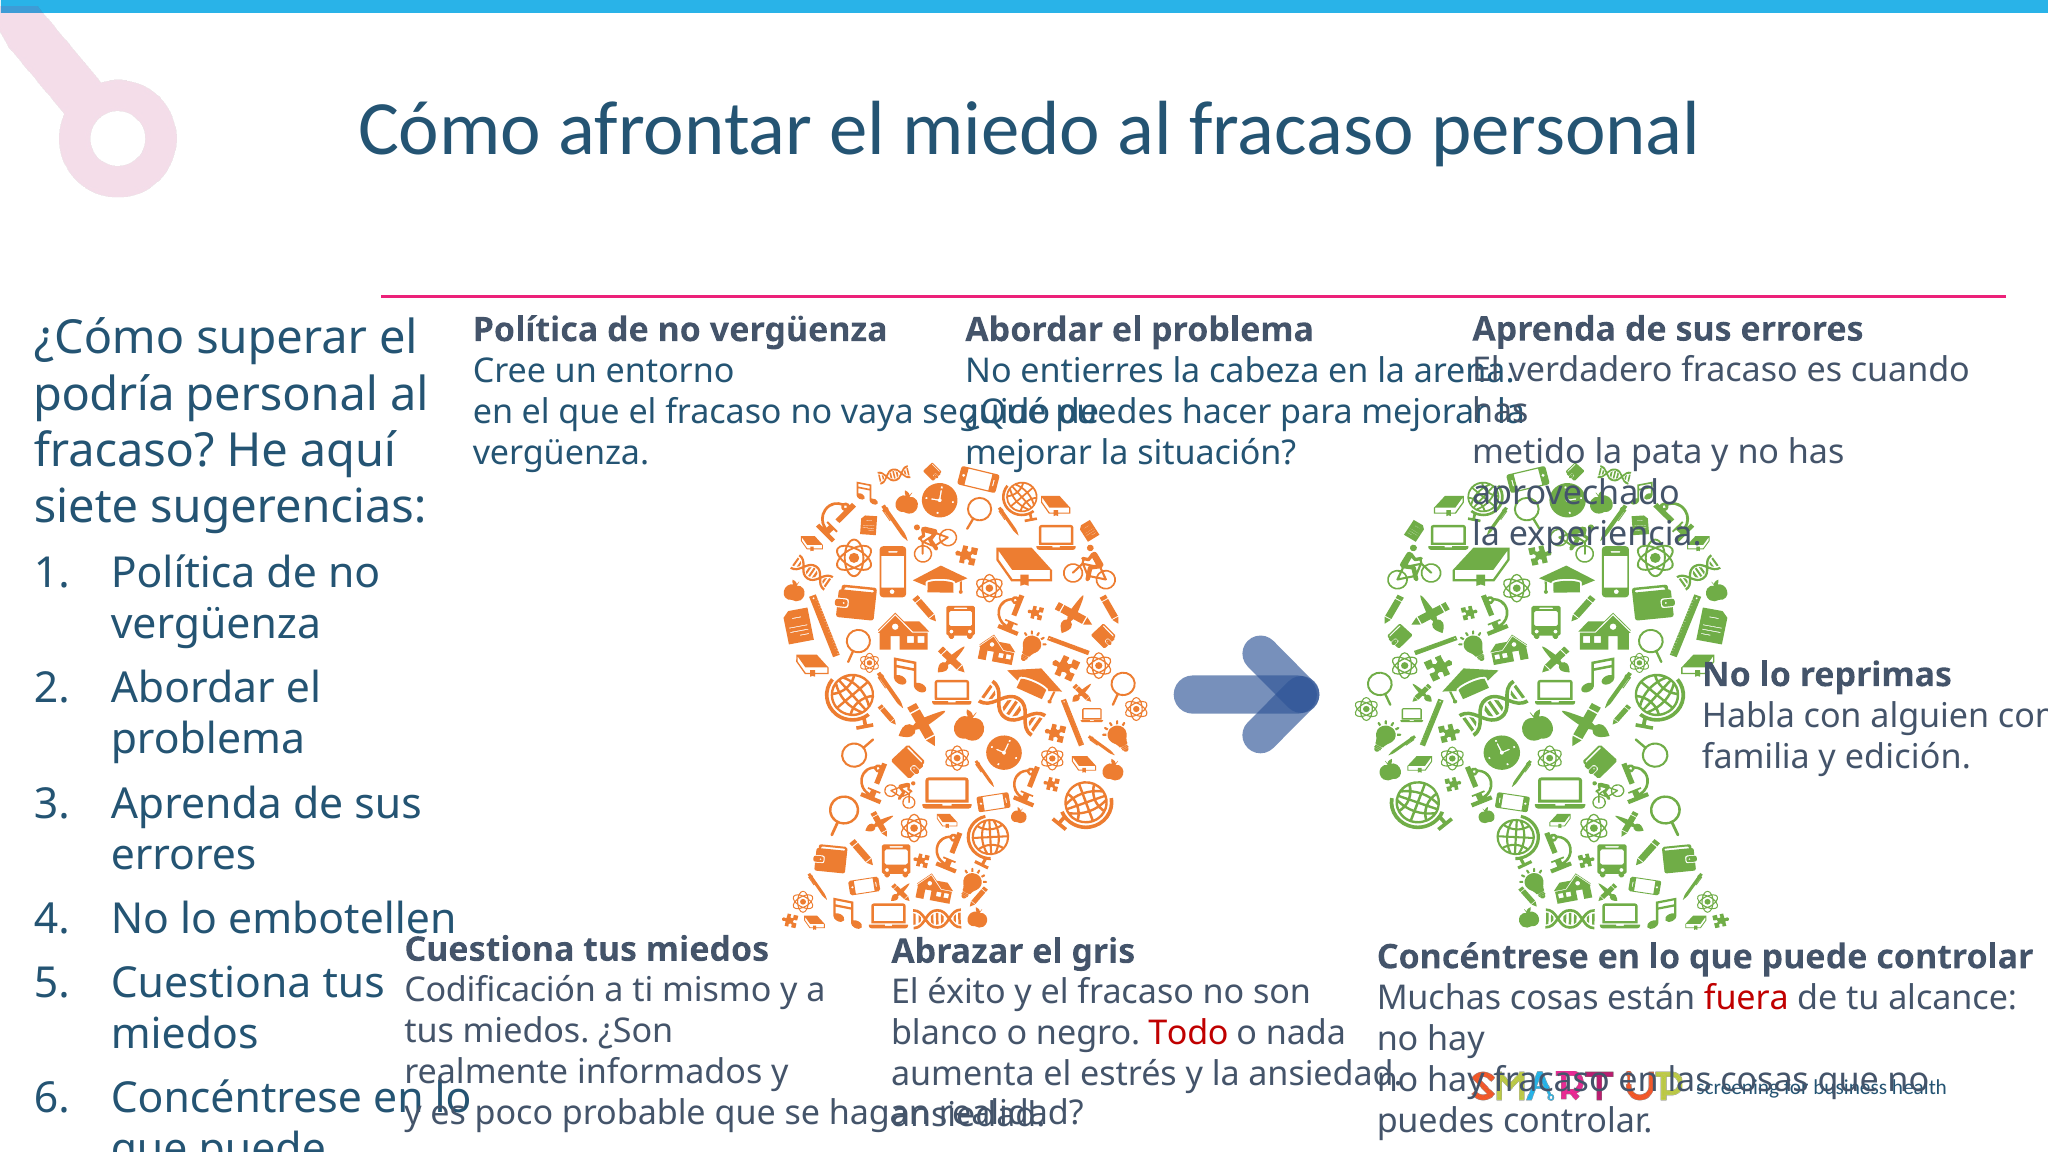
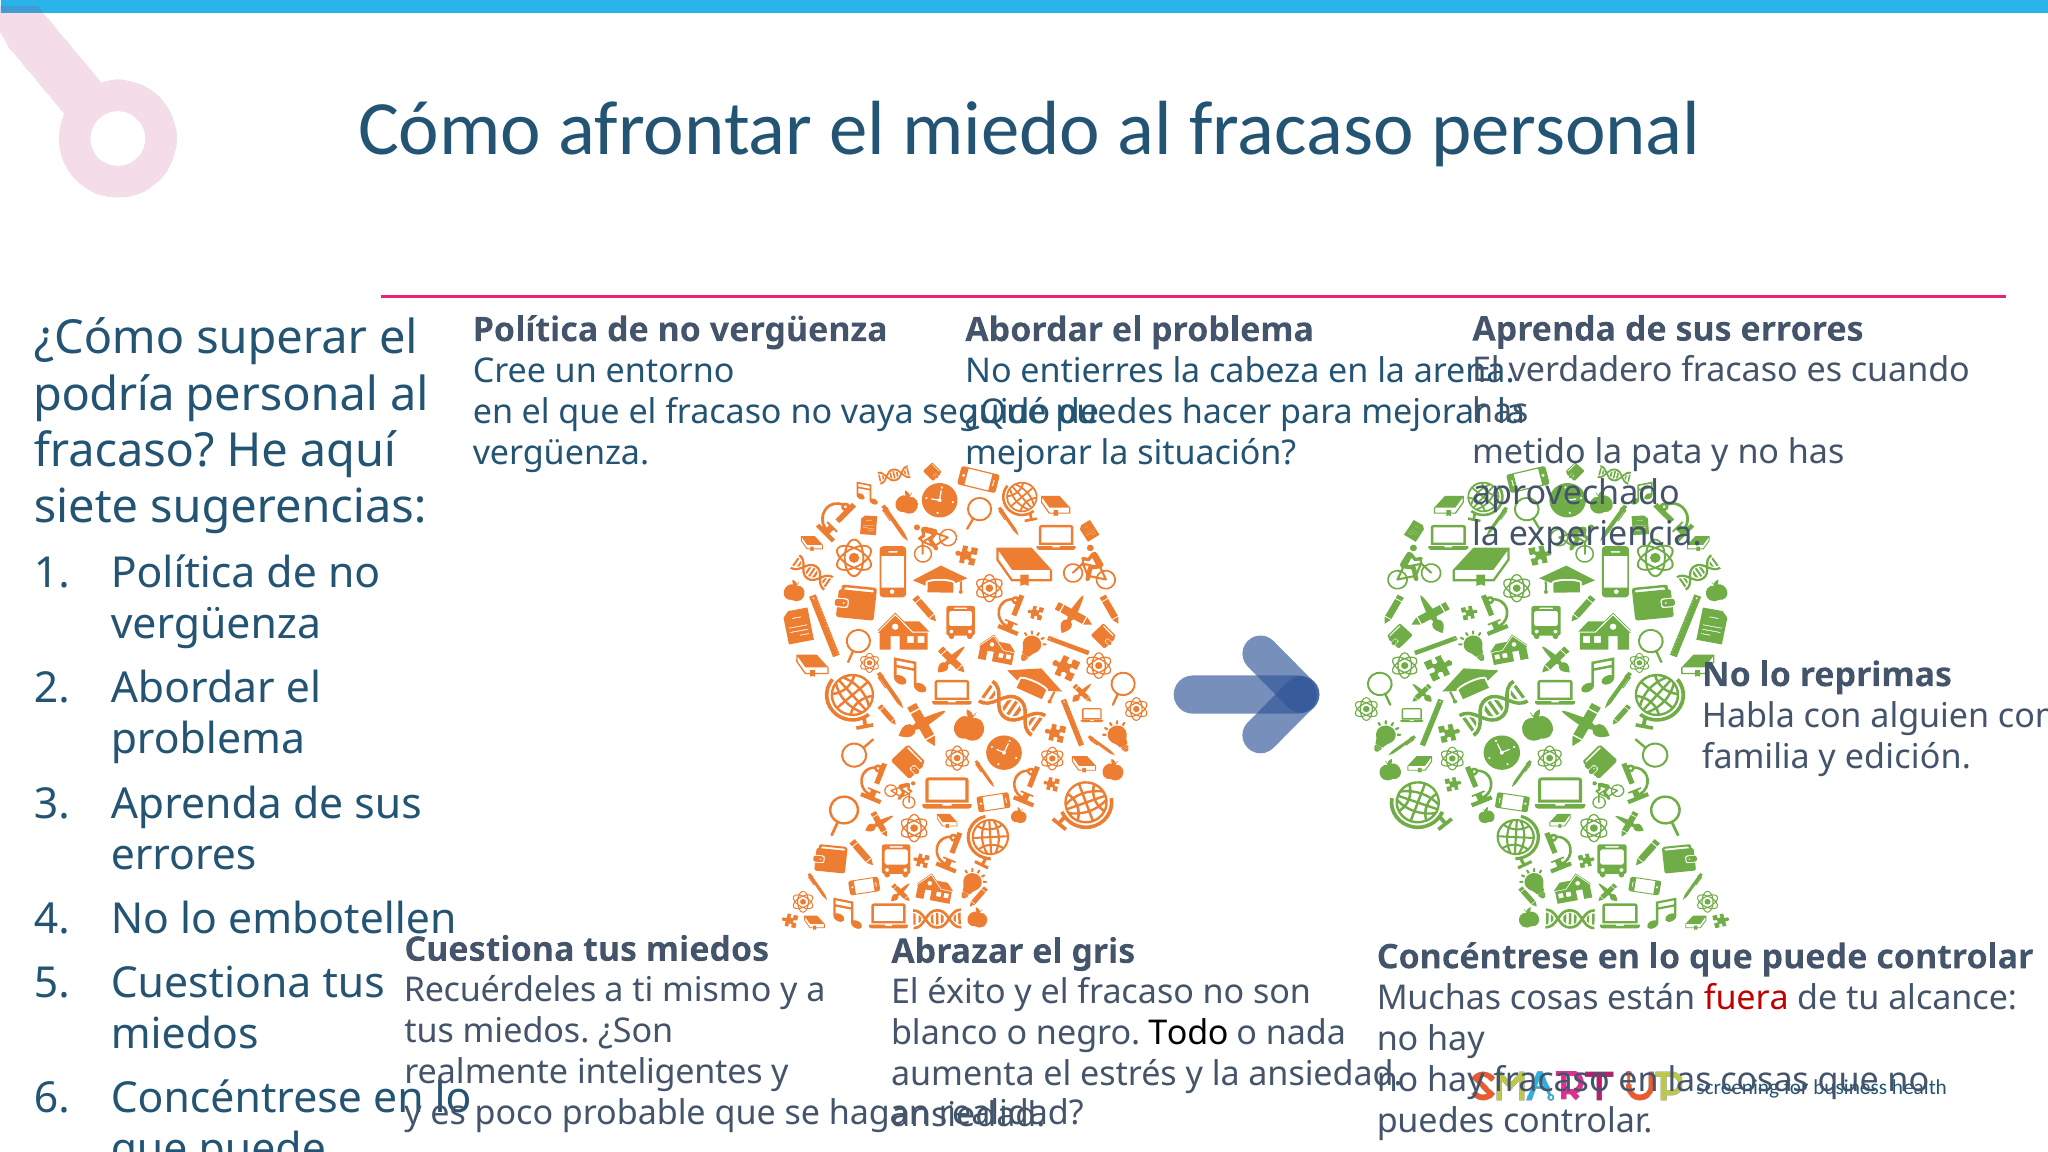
Codificación: Codificación -> Recuérdeles (500, 991)
Todo colour: red -> black (1188, 1034)
informados: informados -> inteligentes (670, 1072)
